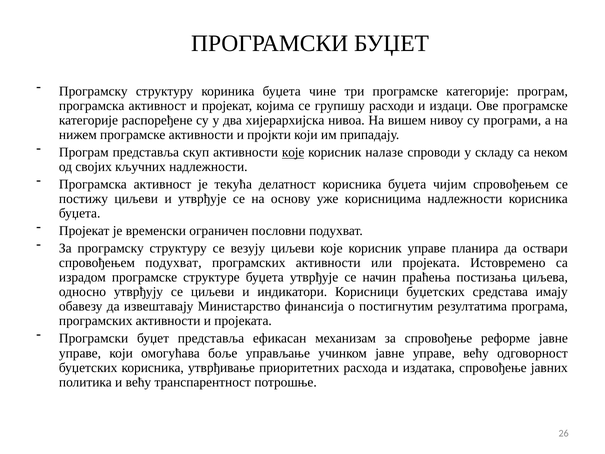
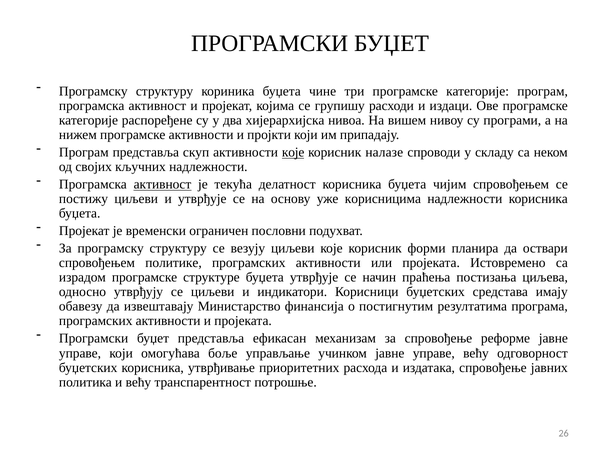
активност underline: none -> present (162, 184)
корисник управе: управе -> форми (427, 248)
спровођењем подухват: подухват -> политике (174, 263)
